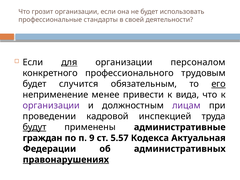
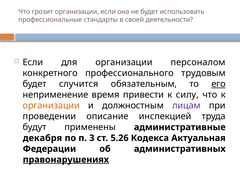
для underline: present -> none (69, 62)
менее: менее -> время (106, 95)
вида: вида -> силу (187, 95)
организации colour: purple -> orange (51, 106)
кадровой: кадровой -> описание (108, 116)
будут underline: present -> none (35, 127)
граждан: граждан -> декабря (42, 138)
9: 9 -> 3 (92, 138)
5.57: 5.57 -> 5.26 (120, 138)
